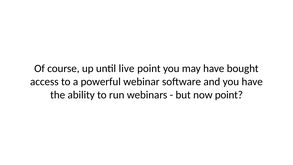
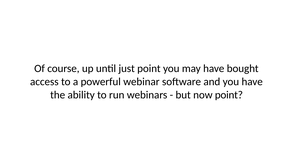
live: live -> just (127, 69)
